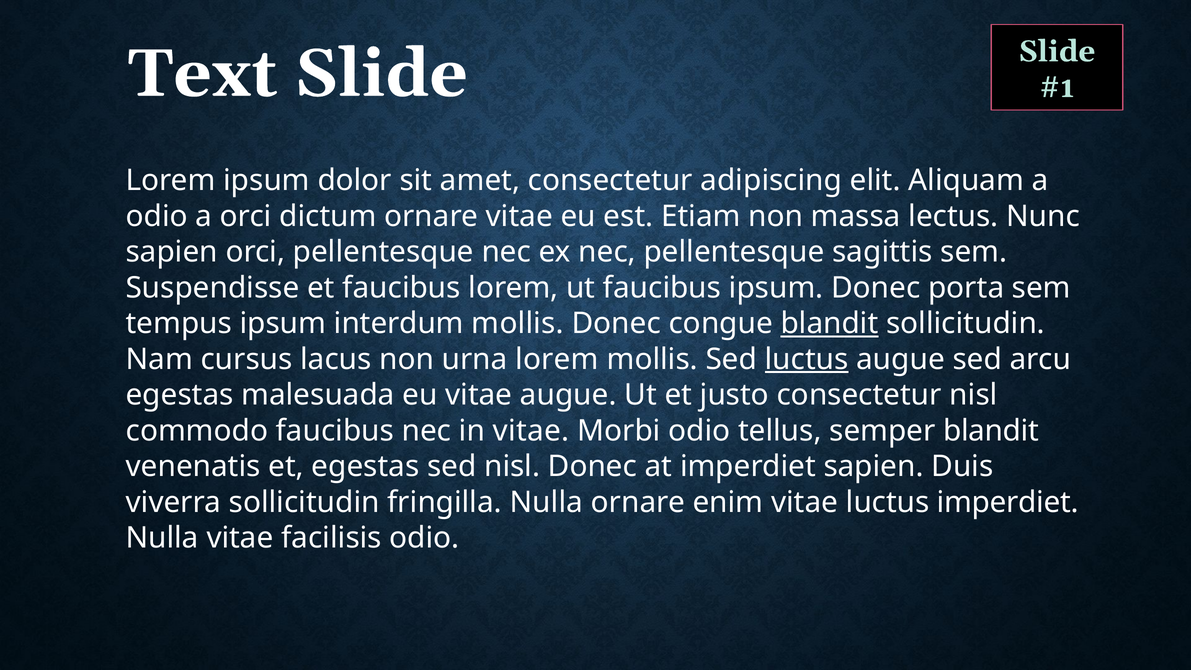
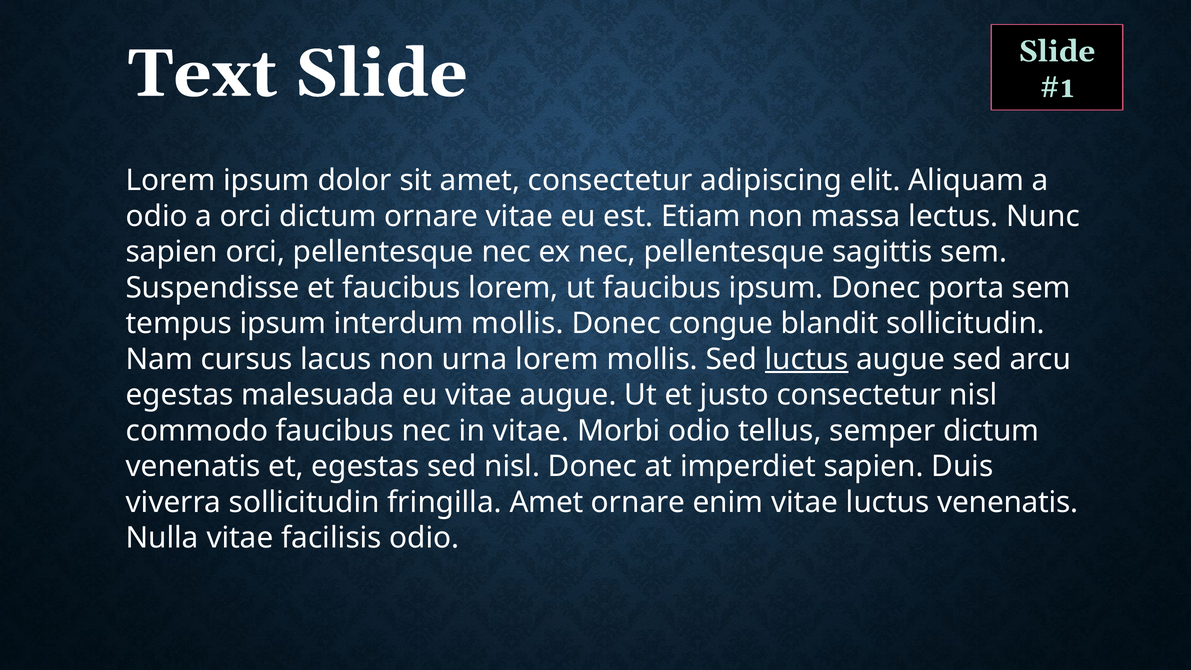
blandit underline: present -> none (830, 324)
semper blandit: blandit -> dictum (991, 431)
fringilla Nulla: Nulla -> Amet (547, 502)
luctus imperdiet: imperdiet -> venenatis (1008, 502)
